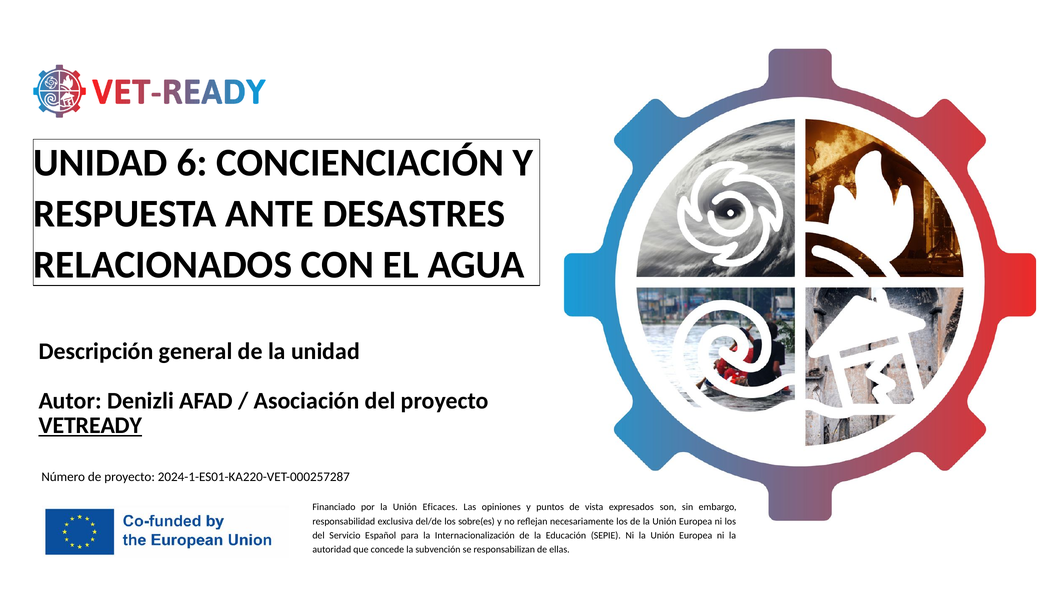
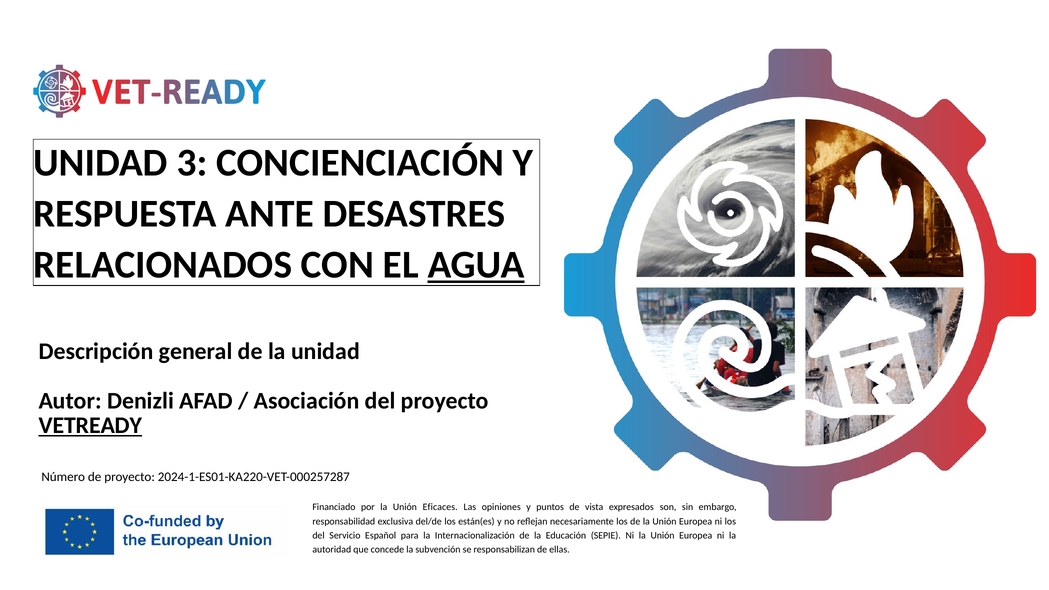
6: 6 -> 3 (192, 163)
AGUA underline: none -> present (476, 265)
sobre(es: sobre(es -> están(es (476, 521)
